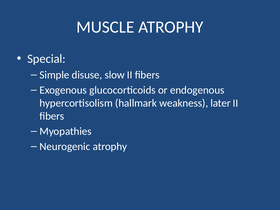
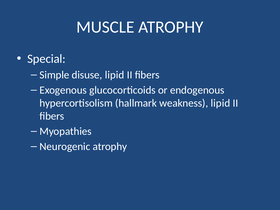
disuse slow: slow -> lipid (115, 75)
weakness later: later -> lipid (220, 103)
